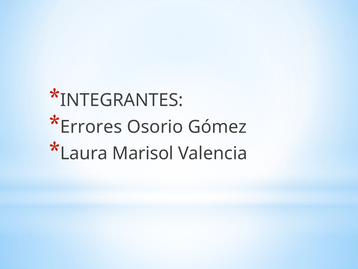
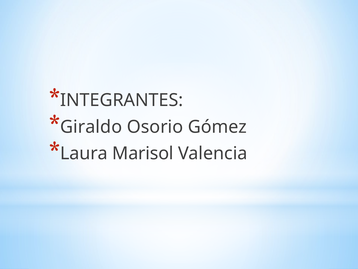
Errores: Errores -> Giraldo (91, 127)
